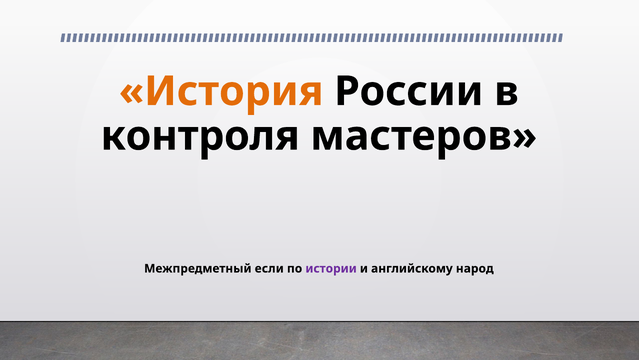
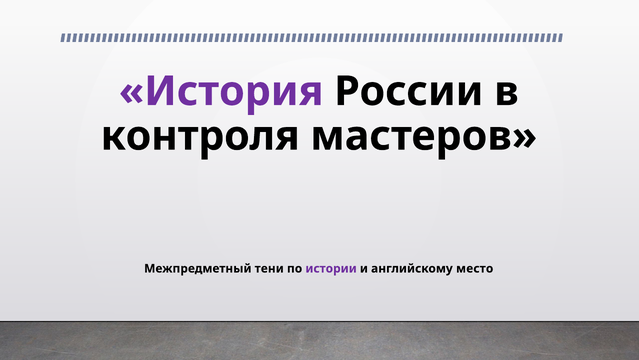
История colour: orange -> purple (221, 91)
если: если -> тени (269, 268)
народ: народ -> место (475, 268)
